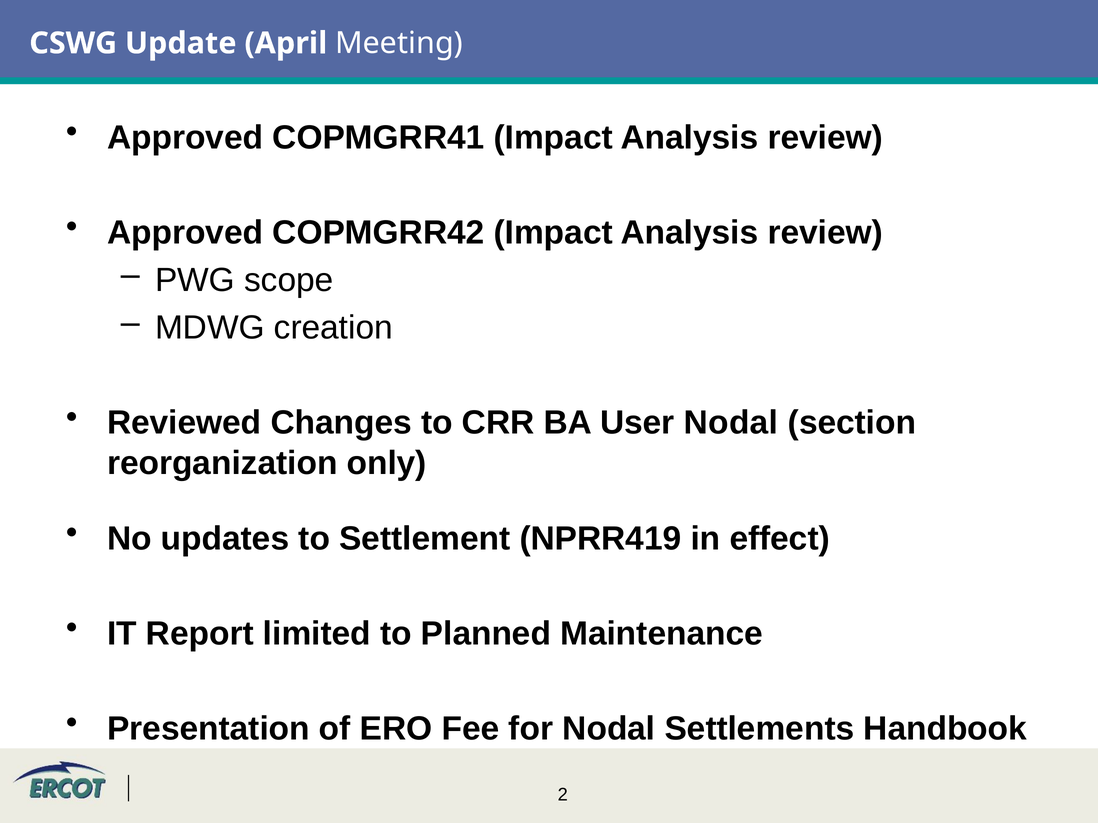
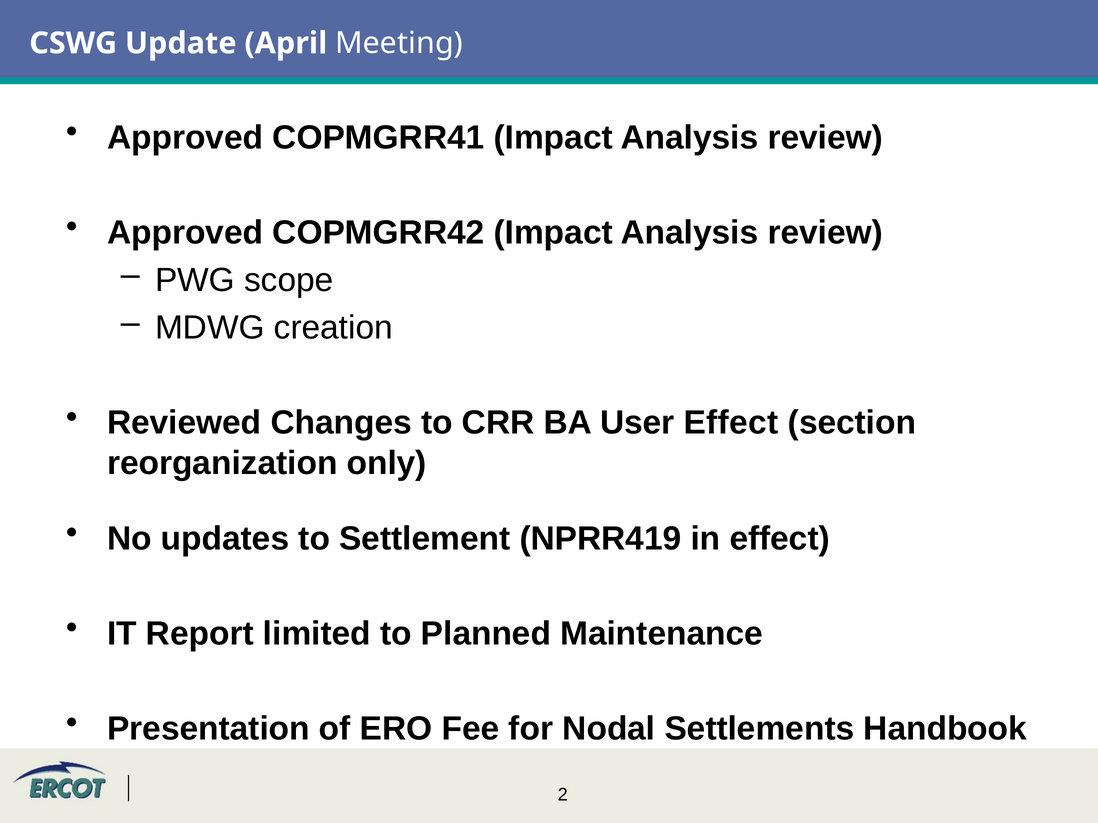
User Nodal: Nodal -> Effect (731, 423)
